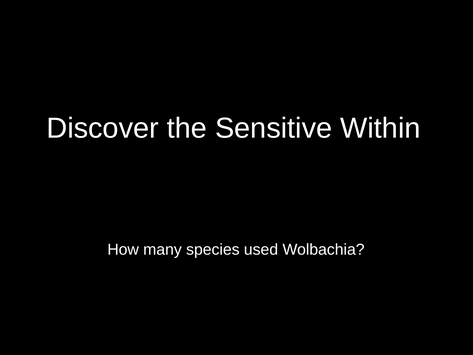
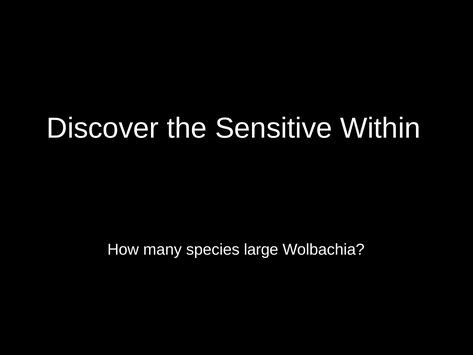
used: used -> large (261, 249)
